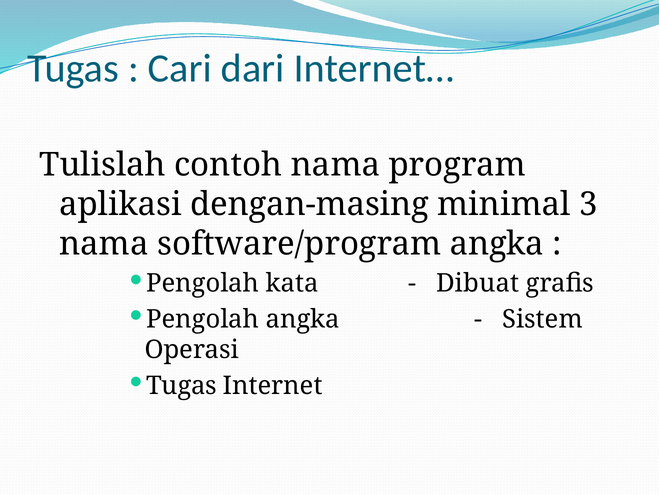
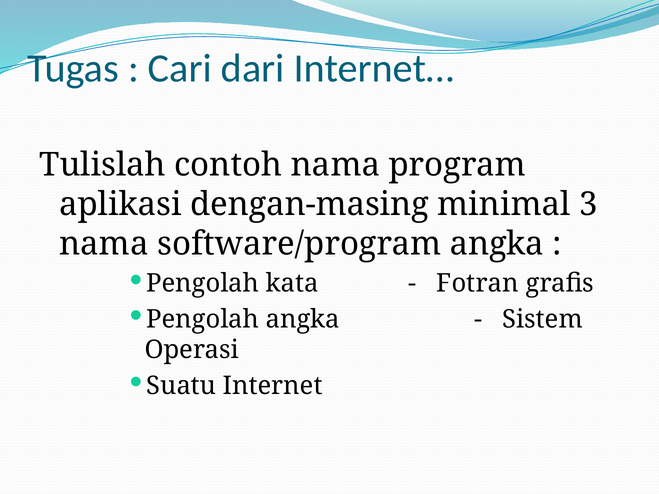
Dibuat: Dibuat -> Fotran (478, 284)
Tugas: Tugas -> Suatu (181, 386)
